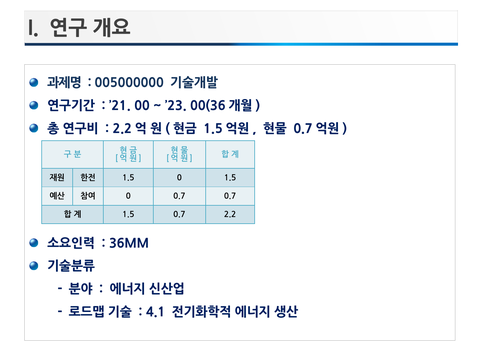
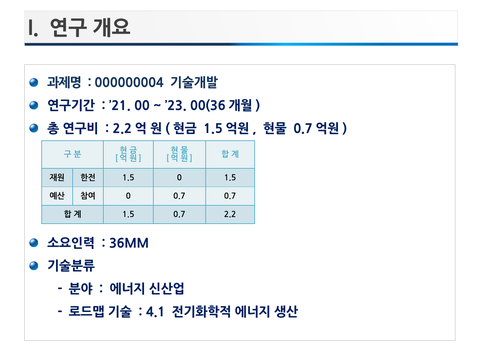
005000000: 005000000 -> 000000004 (129, 83)
